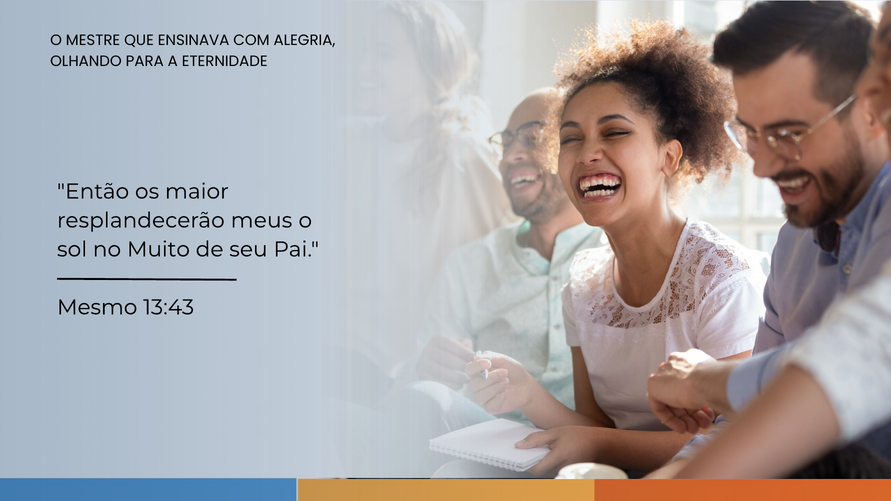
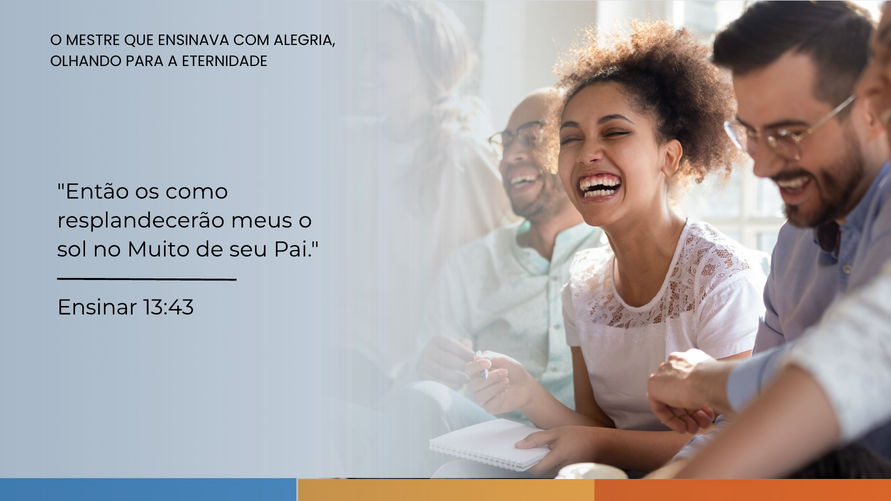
maior: maior -> como (197, 192)
Mesmo: Mesmo -> Ensinar (97, 307)
